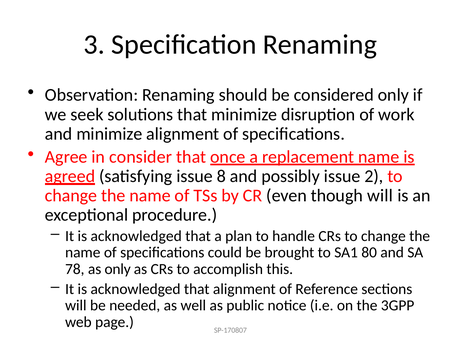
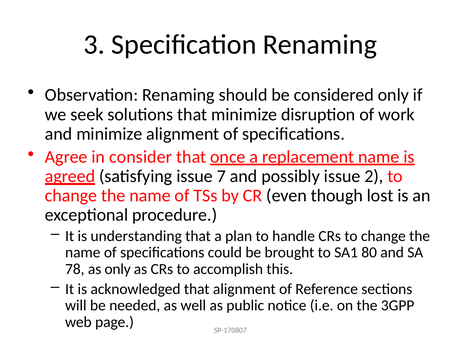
8: 8 -> 7 (221, 176)
though will: will -> lost (380, 196)
acknowledged: acknowledged -> understanding (136, 236)
